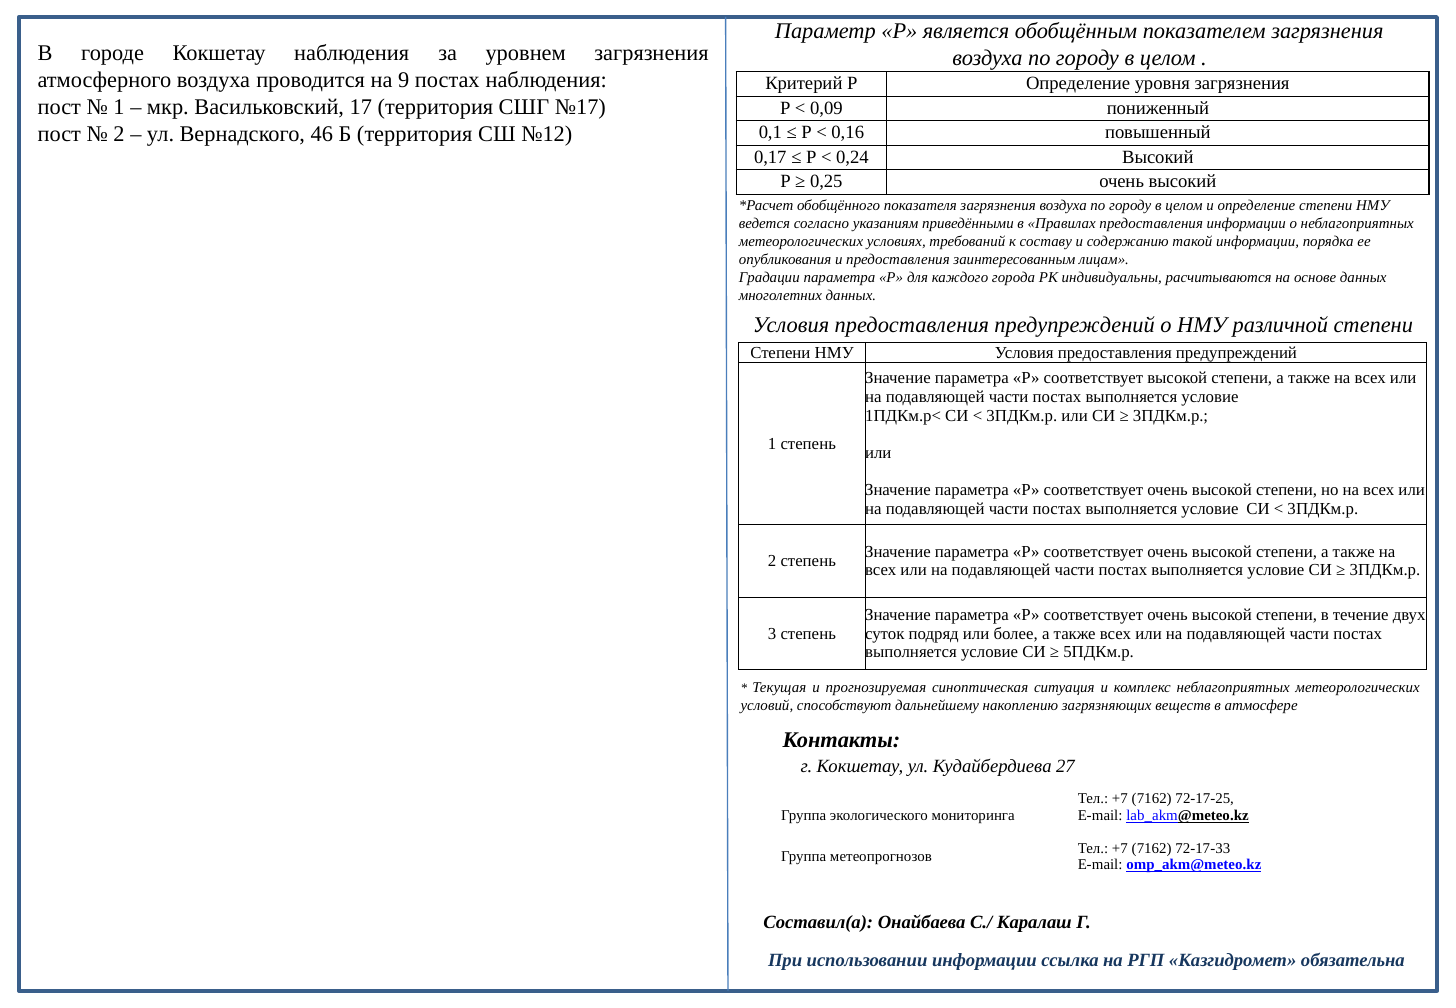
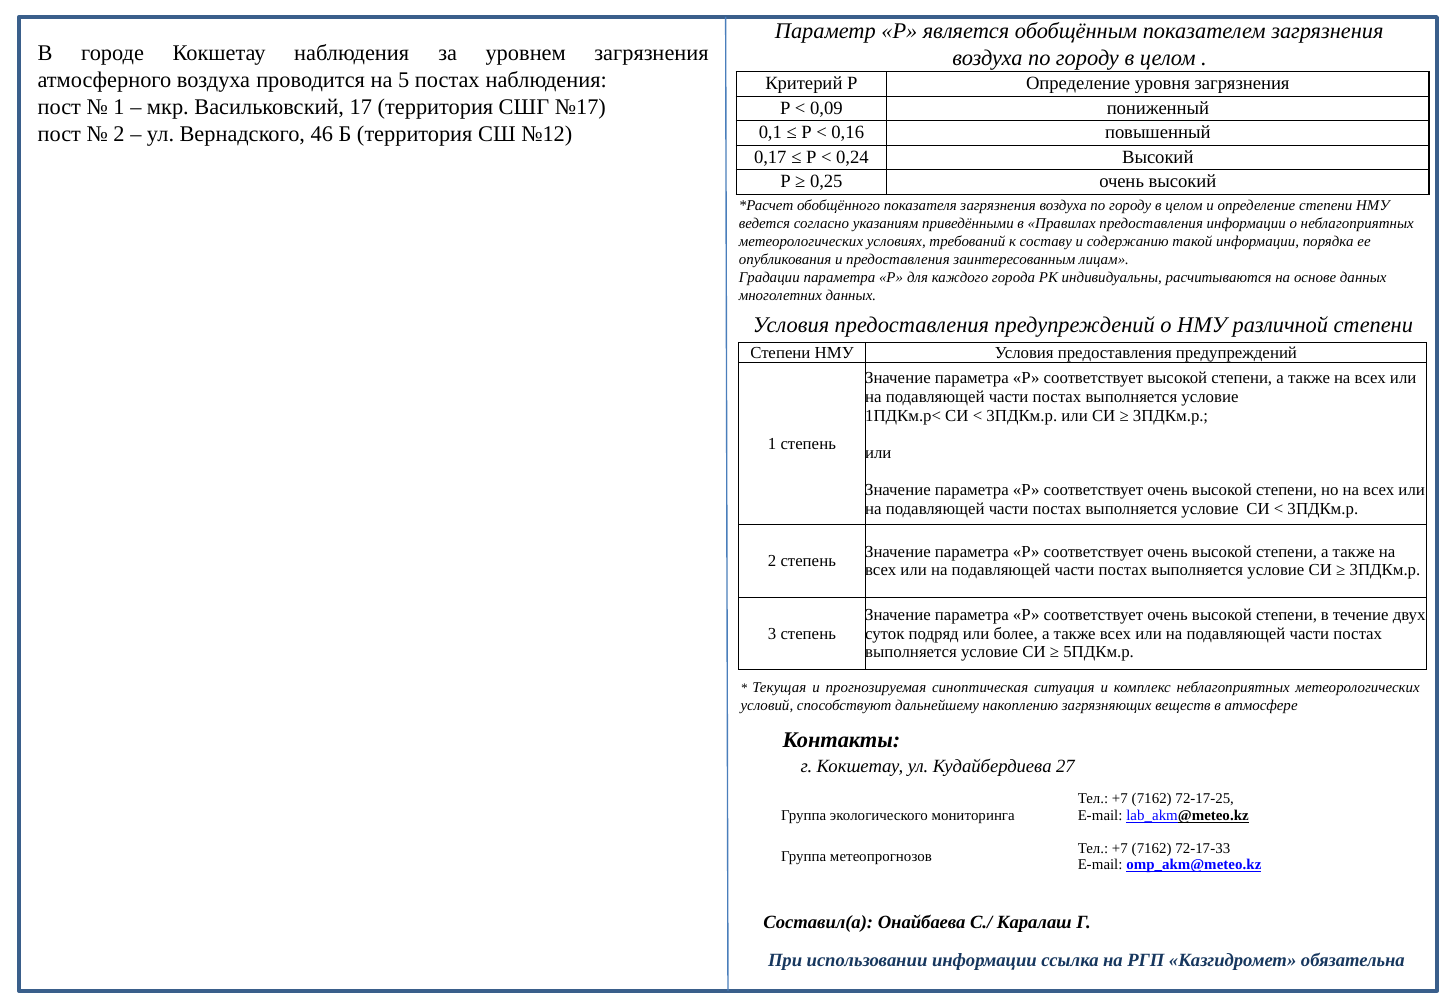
9: 9 -> 5 (404, 80)
